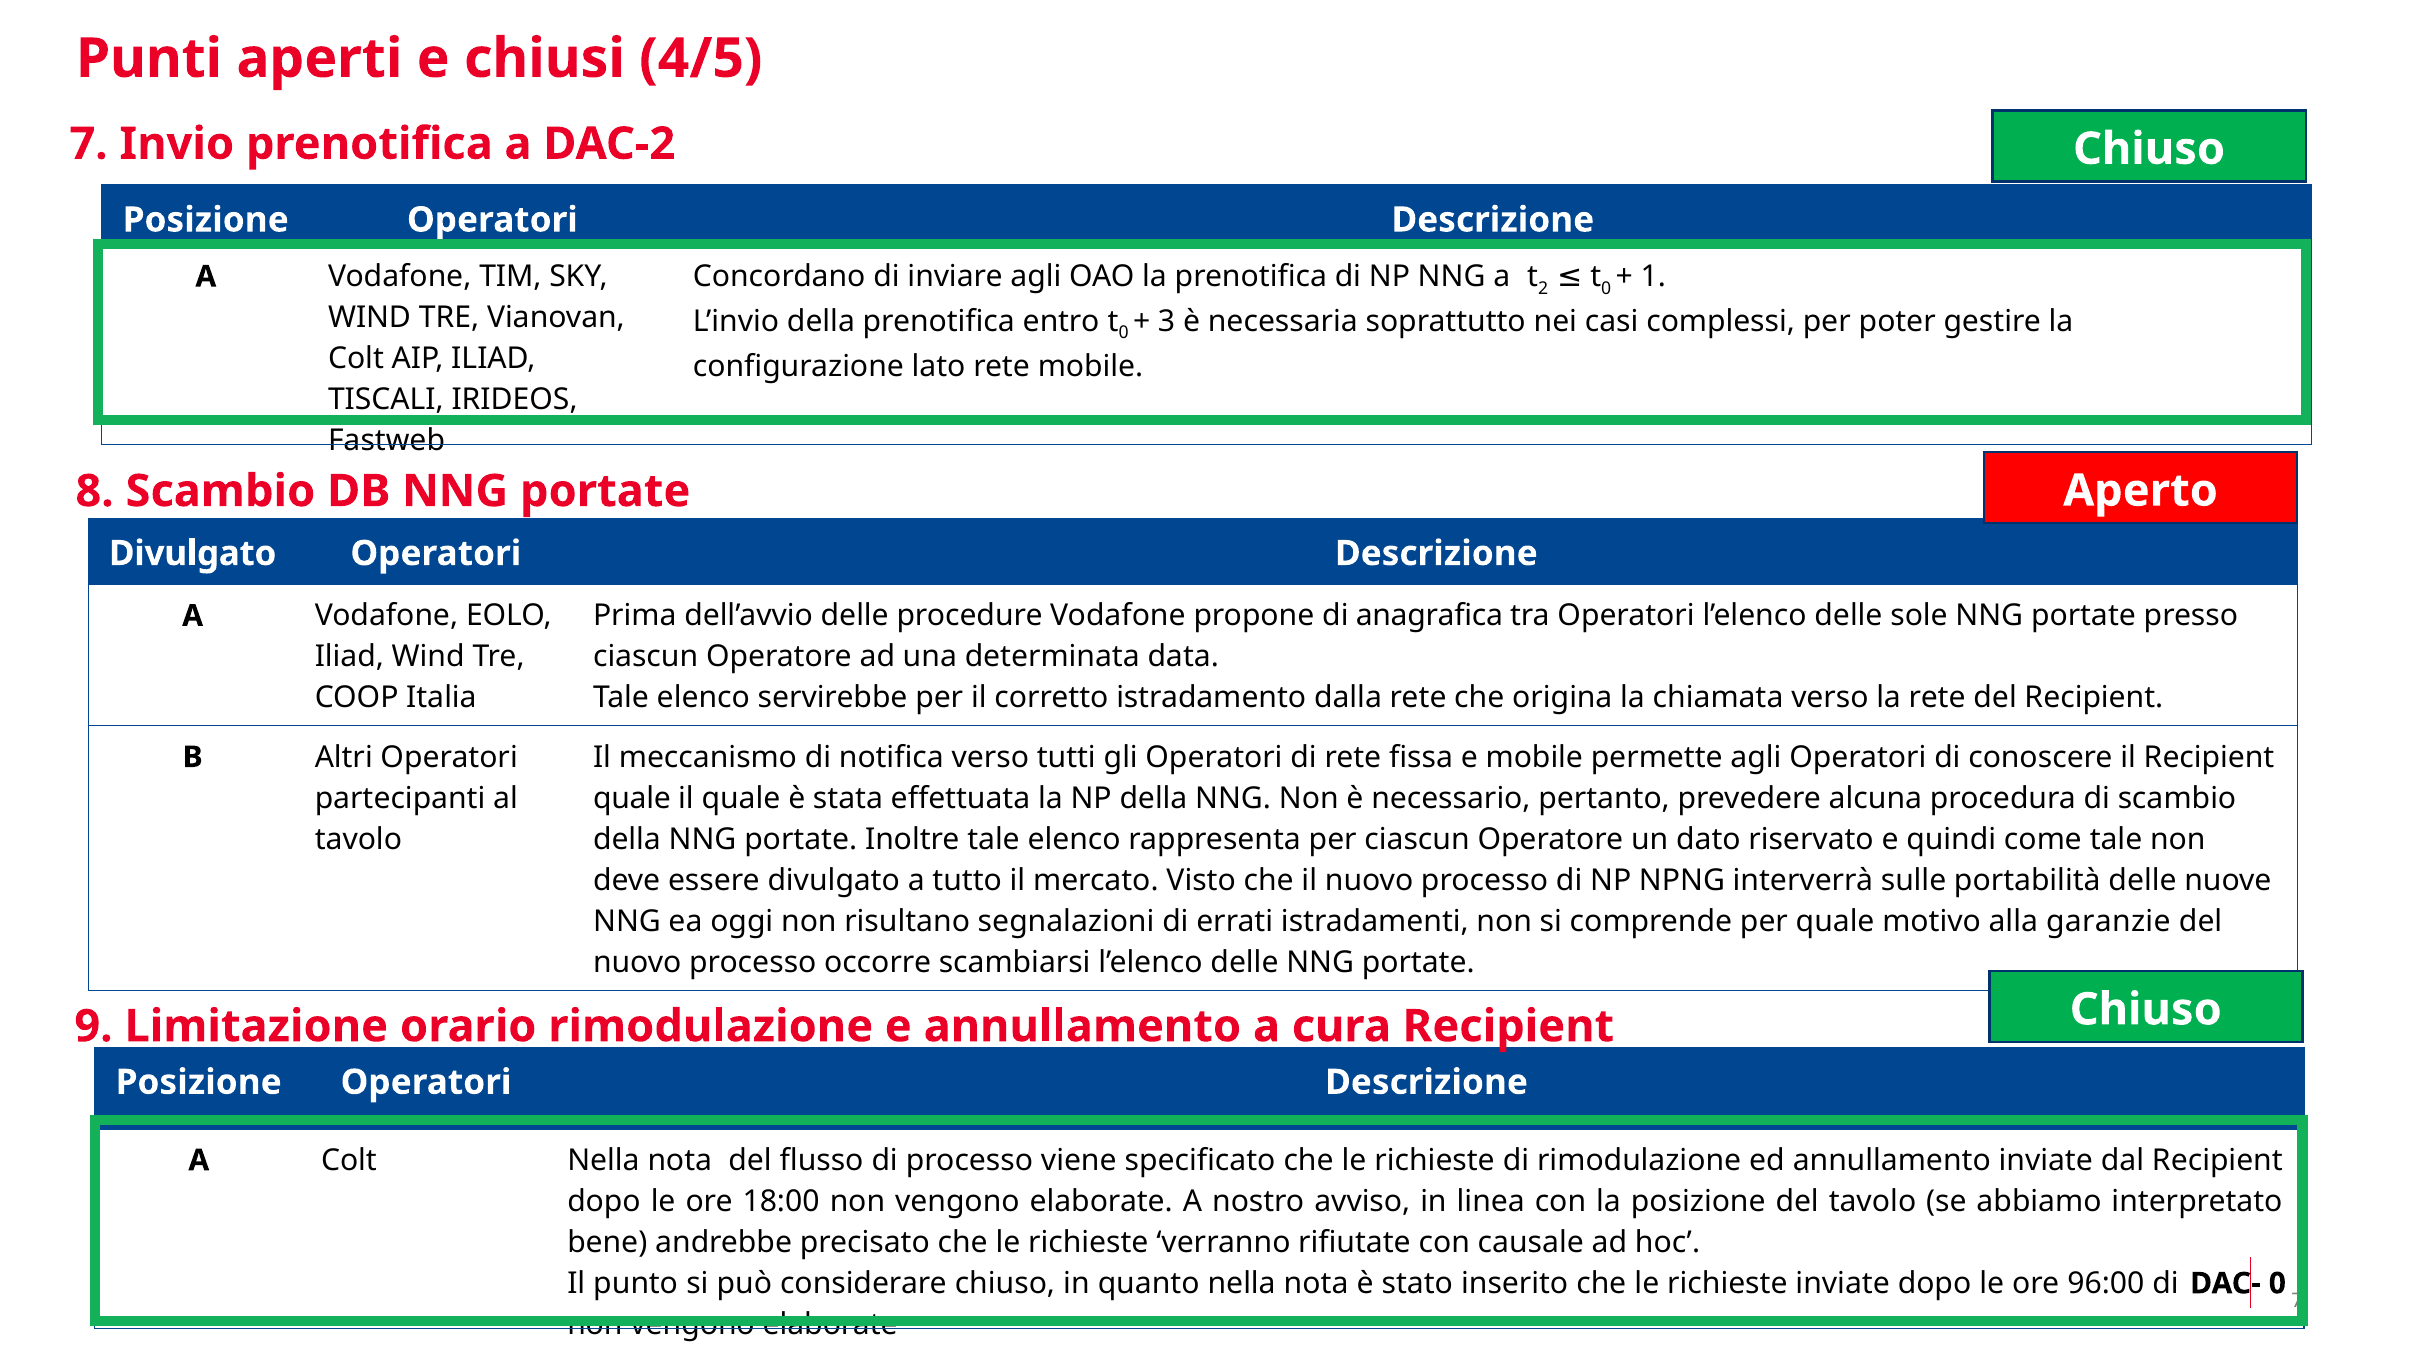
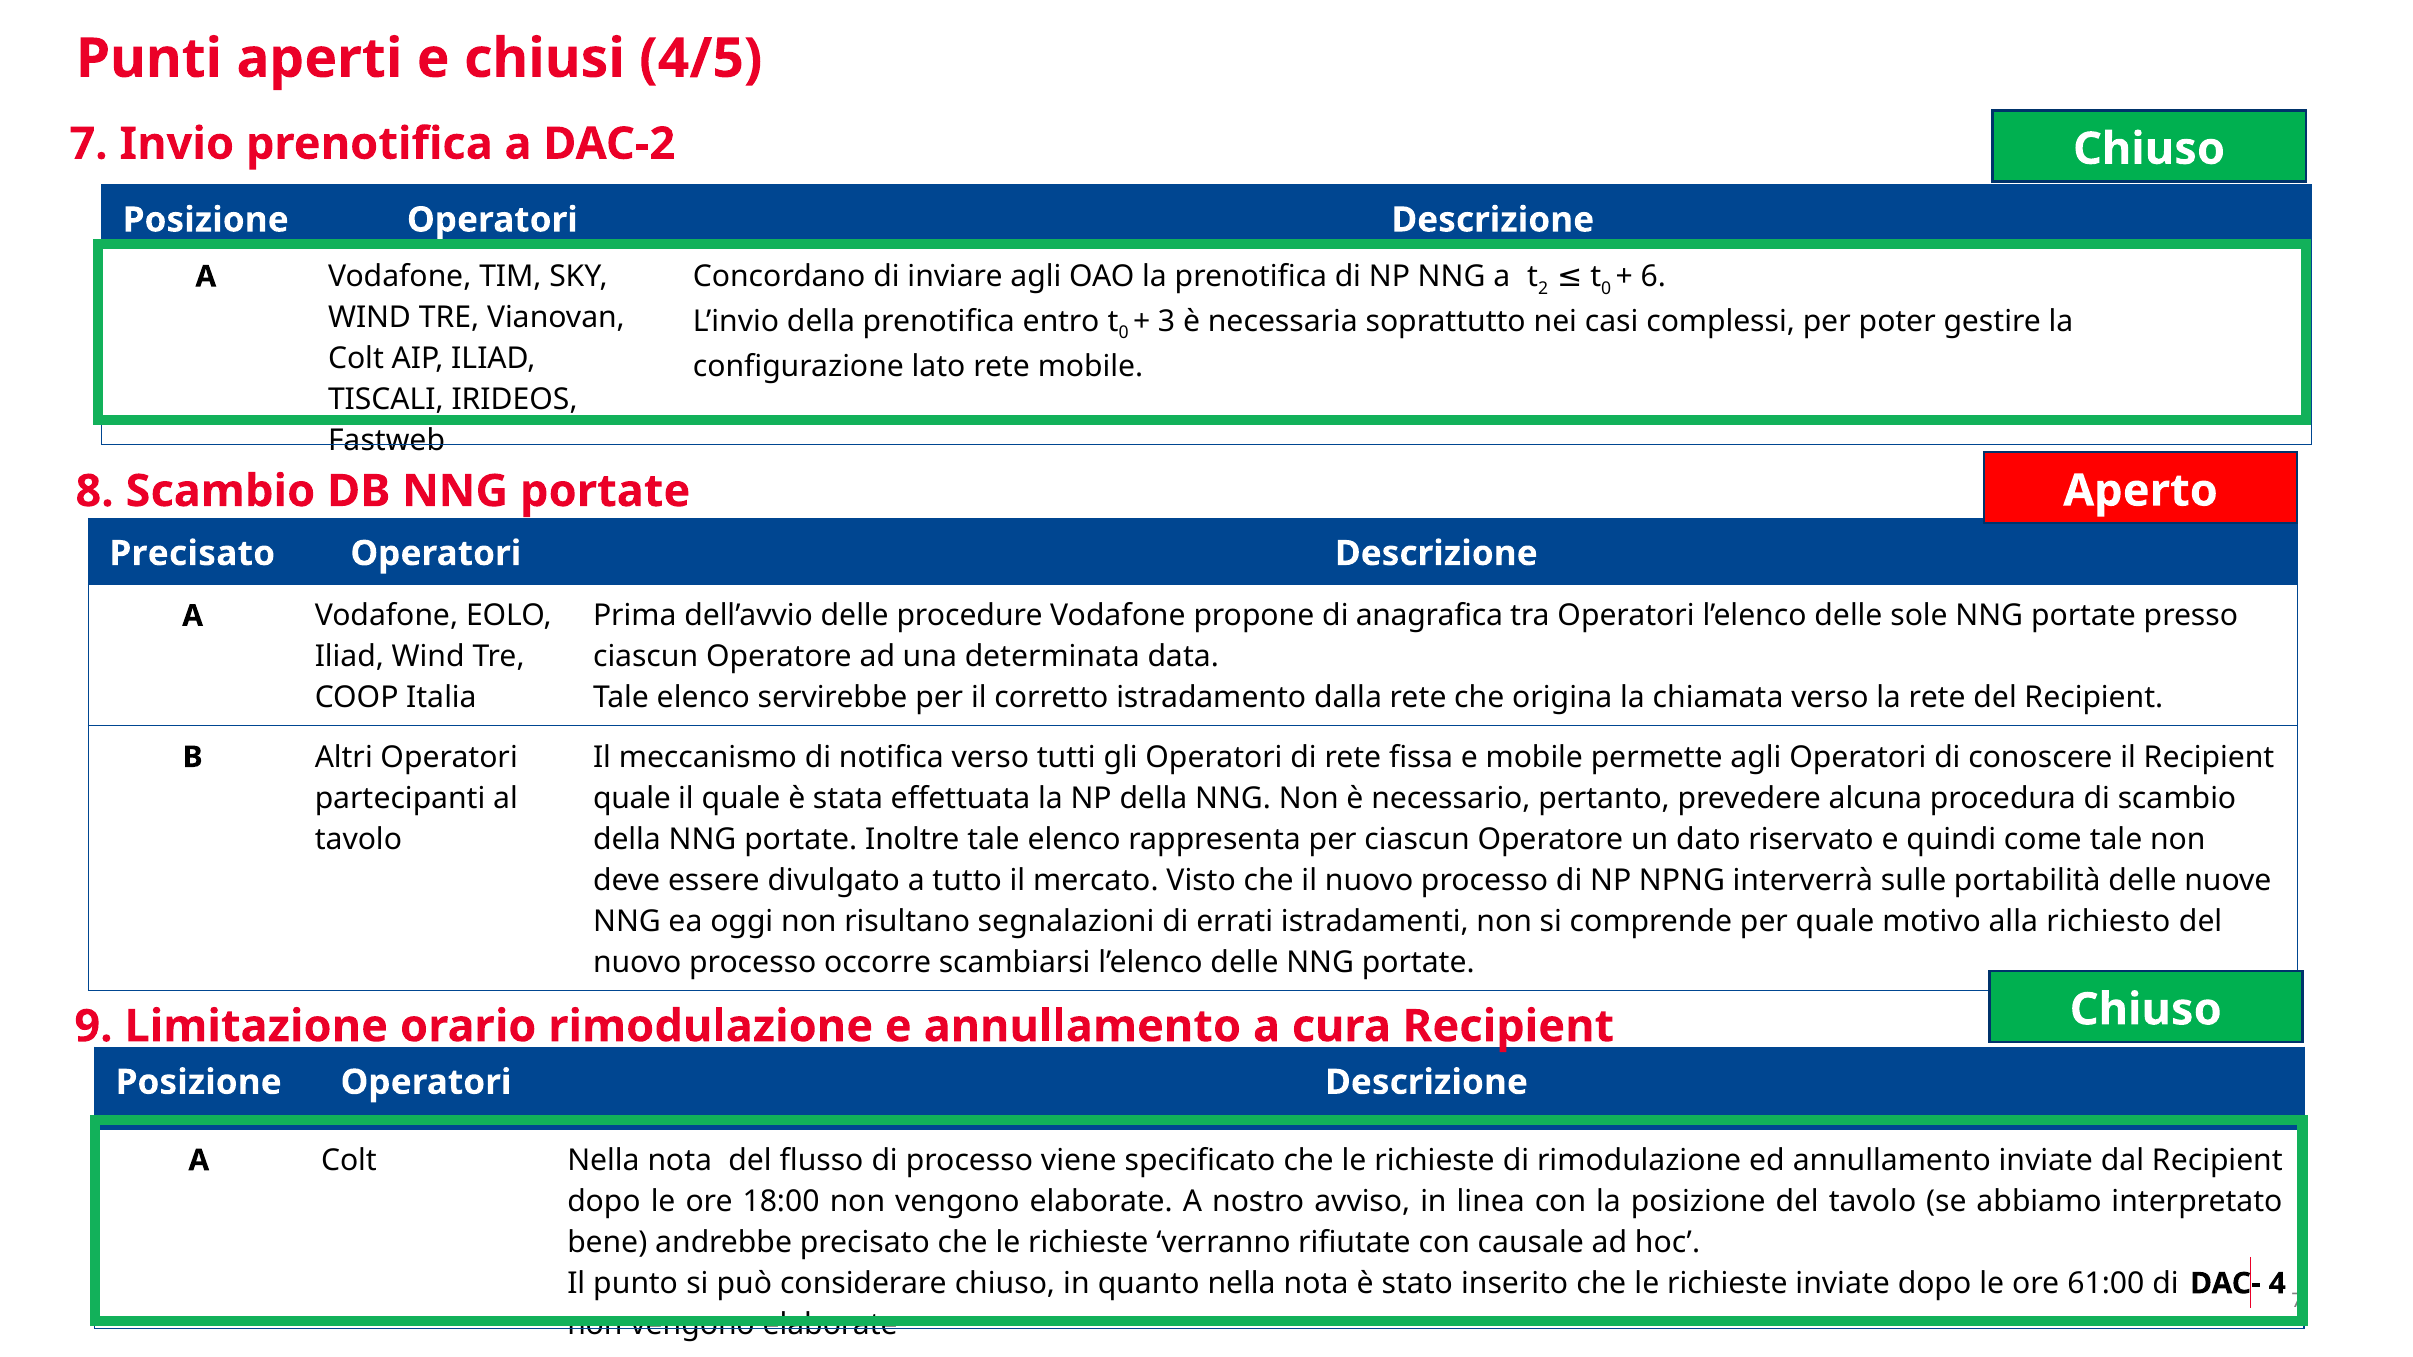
1: 1 -> 6 (1653, 277)
Divulgato: Divulgato -> Precisato (192, 554)
garanzie: garanzie -> richiesto (2108, 921)
96:00: 96:00 -> 61:00 (2106, 1284)
DAC- 0: 0 -> 4 (2277, 1284)
